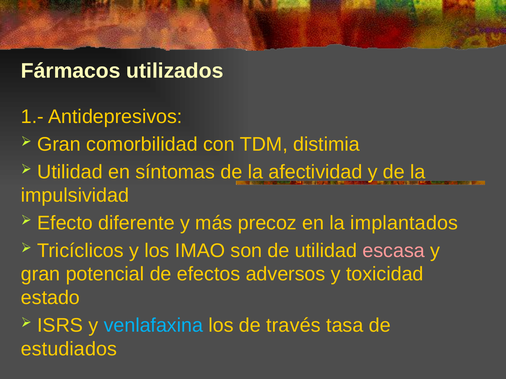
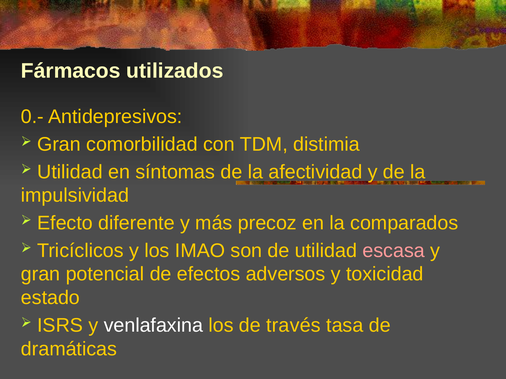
1.-: 1.- -> 0.- (32, 117)
implantados: implantados -> comparados (404, 223)
venlafaxina colour: light blue -> white (153, 326)
estudiados: estudiados -> dramáticas (69, 349)
